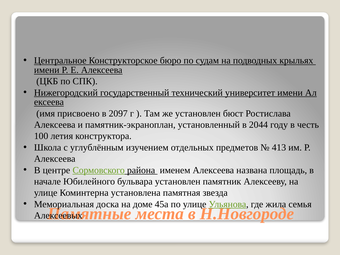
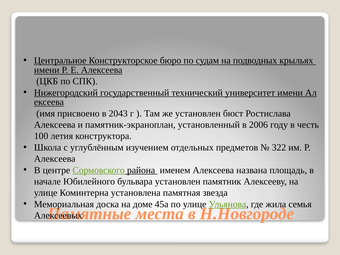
2097: 2097 -> 2043 (118, 113)
2044: 2044 -> 2006 (258, 125)
413: 413 -> 322 (279, 147)
